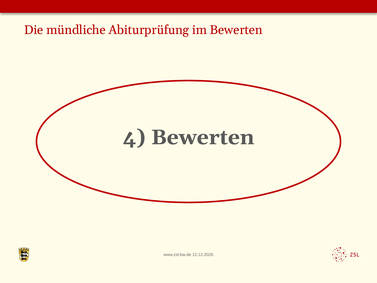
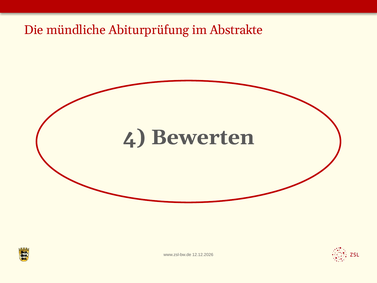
im Bewerten: Bewerten -> Abstrakte (236, 30)
